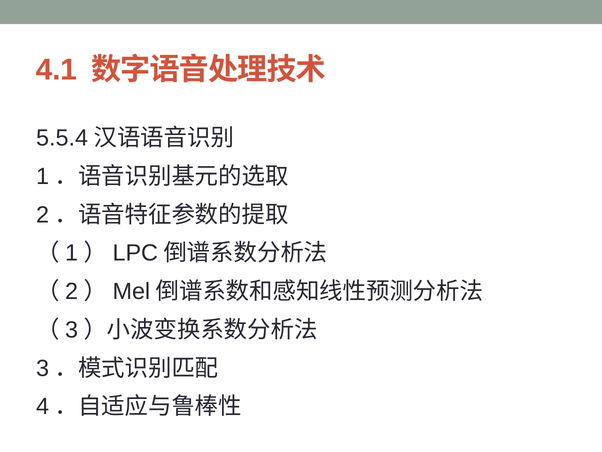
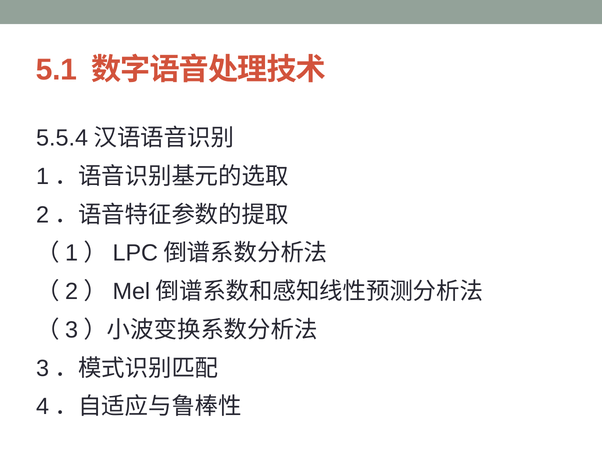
4.1: 4.1 -> 5.1 (56, 70)
